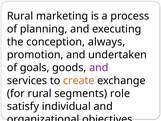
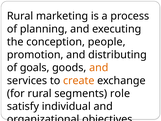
always: always -> people (107, 42)
undertaken: undertaken -> distributing (118, 55)
and colour: purple -> orange (99, 68)
